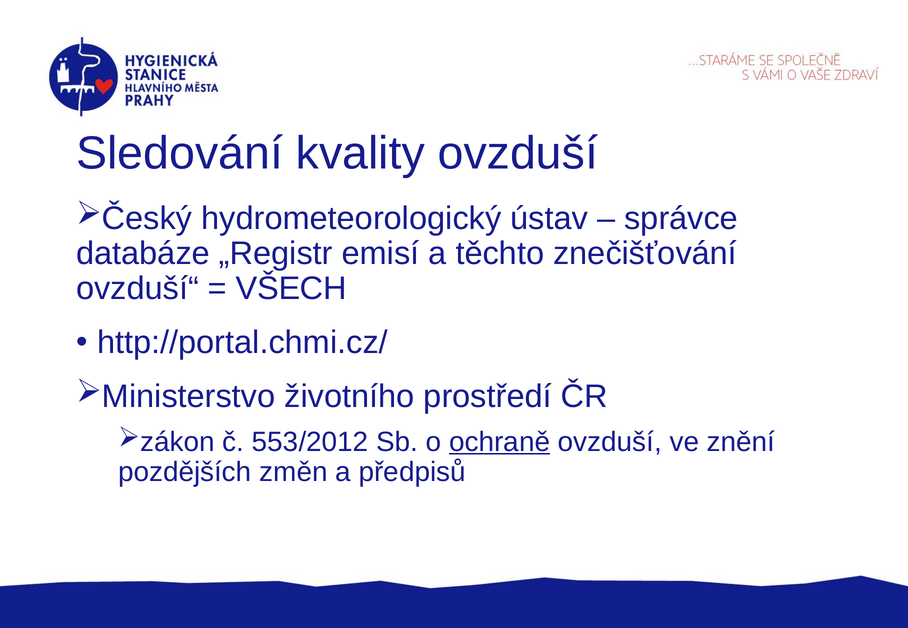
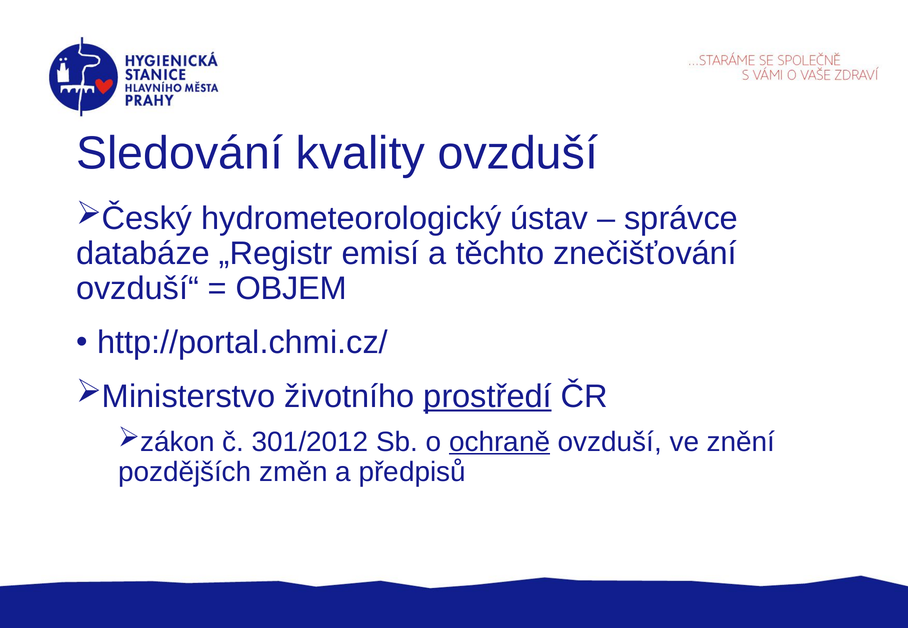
VŠECH: VŠECH -> OBJEM (291, 289)
prostředí underline: none -> present (488, 397)
553/2012: 553/2012 -> 301/2012 (310, 442)
